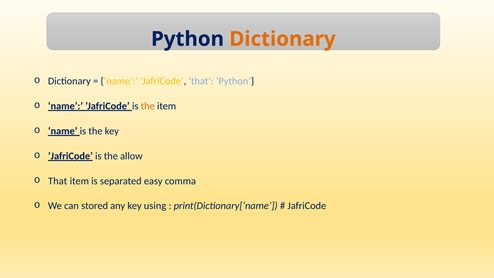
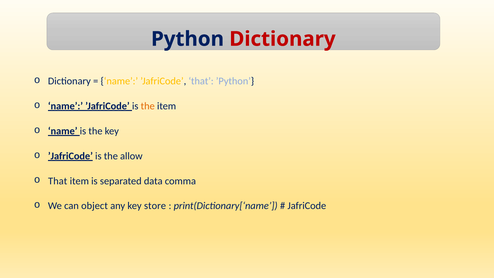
Dictionary colour: orange -> red (282, 39)
easy: easy -> data (153, 181)
stored: stored -> object (95, 206)
using: using -> store (155, 206)
